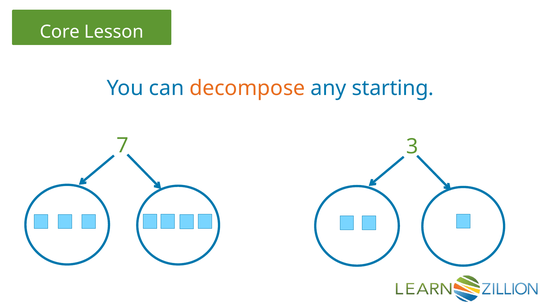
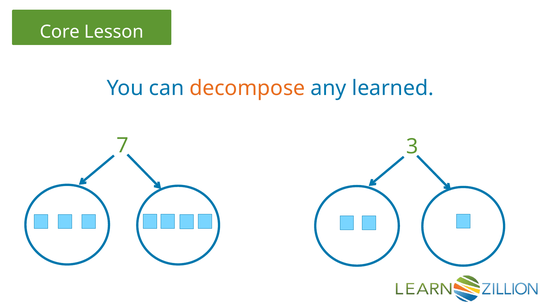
starting: starting -> learned (393, 88)
